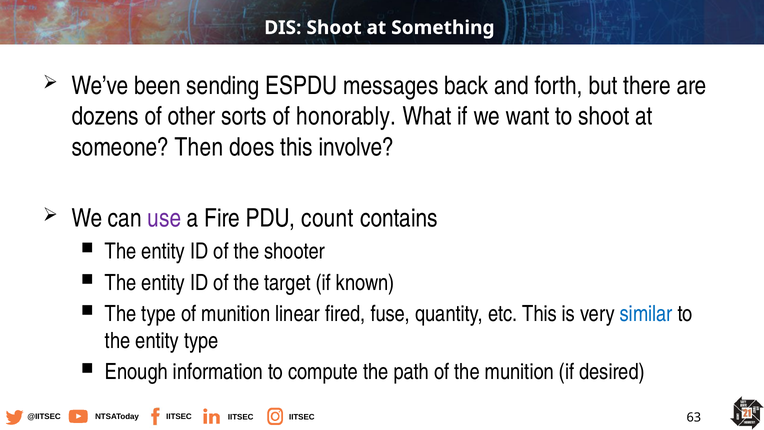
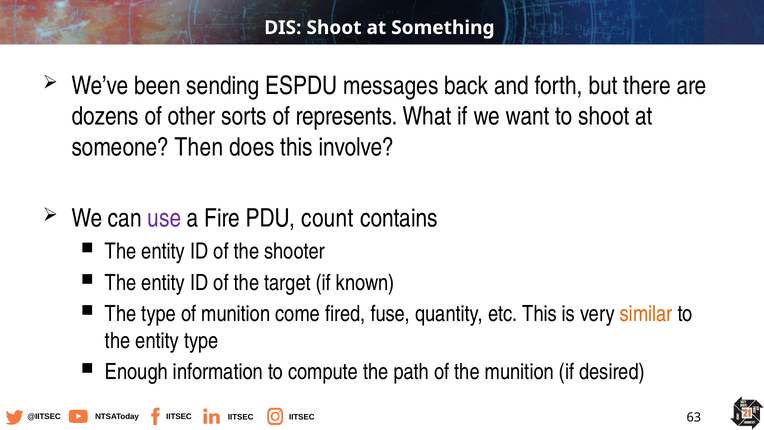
honorably: honorably -> represents (347, 117)
linear: linear -> come (298, 314)
similar colour: blue -> orange (646, 314)
